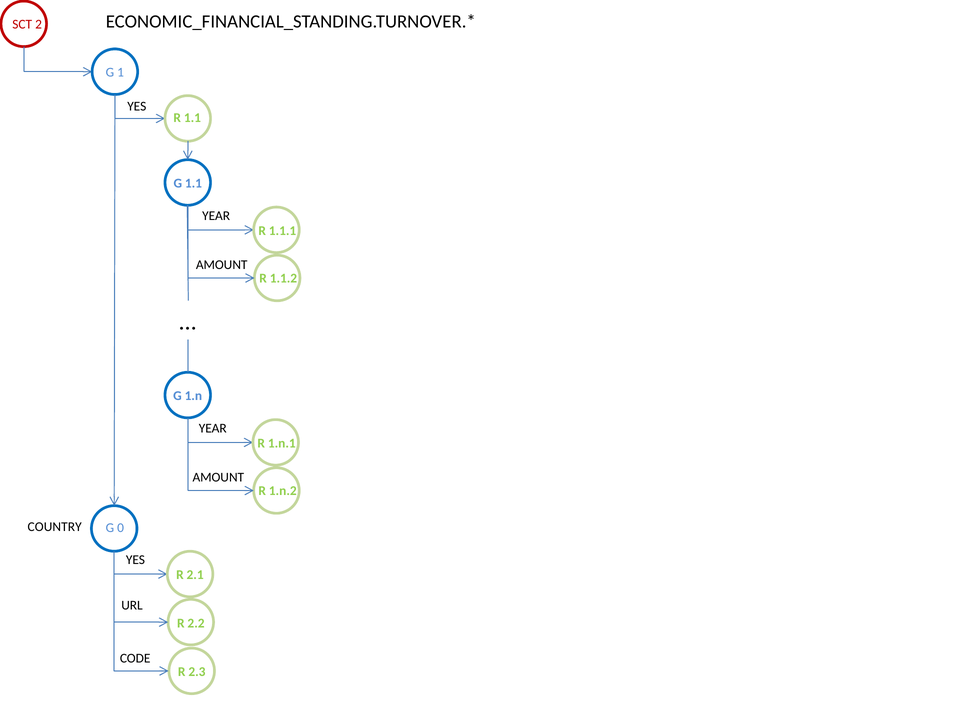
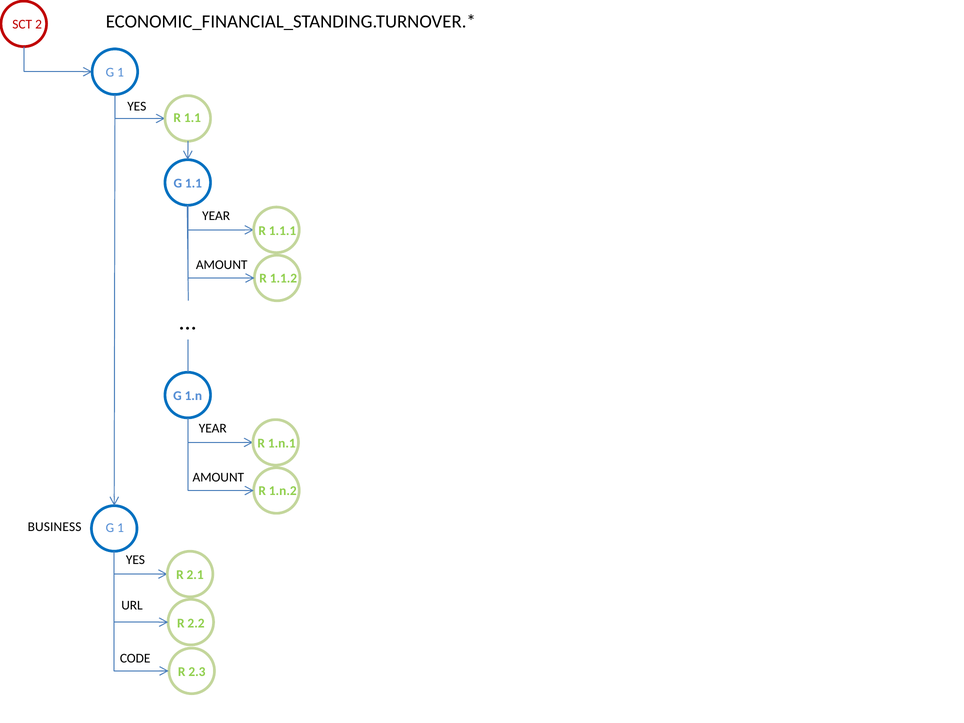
COUNTRY: COUNTRY -> BUSINESS (55, 527)
0: 0 -> 1 (121, 528)
